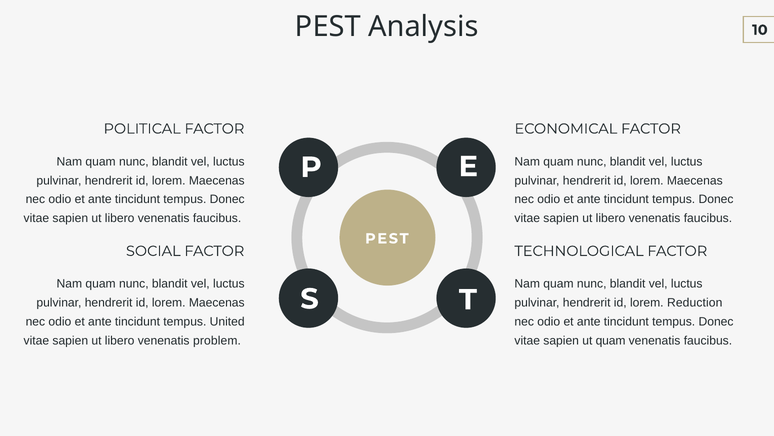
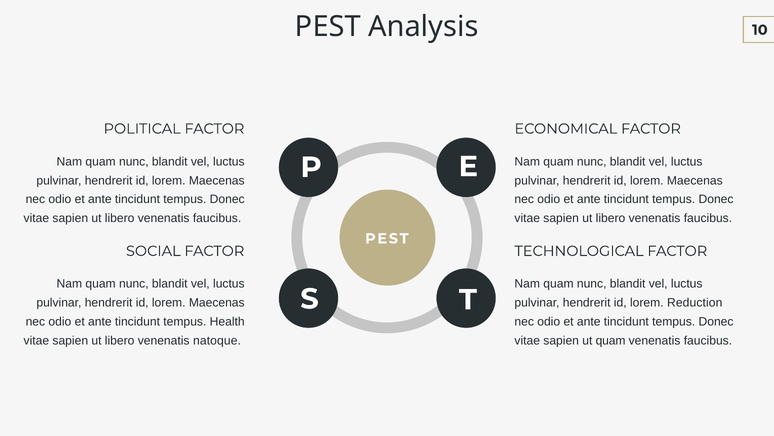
United: United -> Health (227, 321)
problem: problem -> natoque (217, 340)
